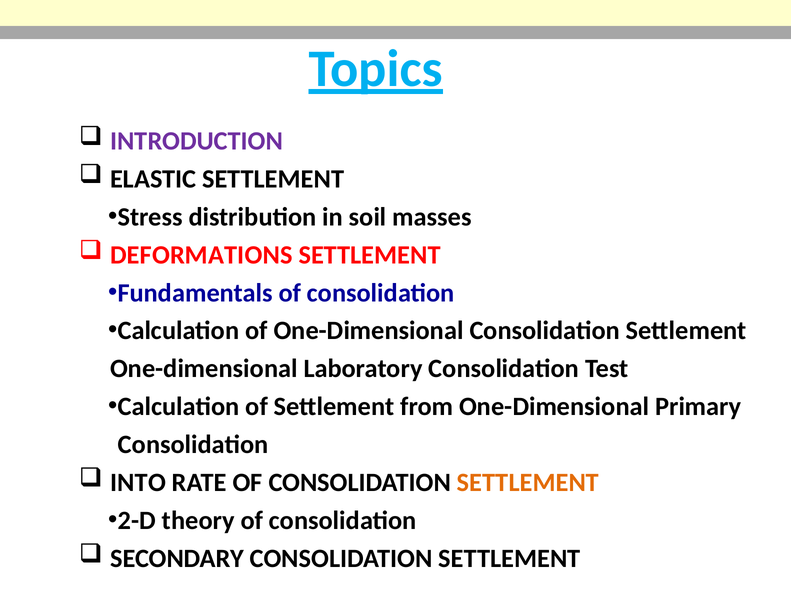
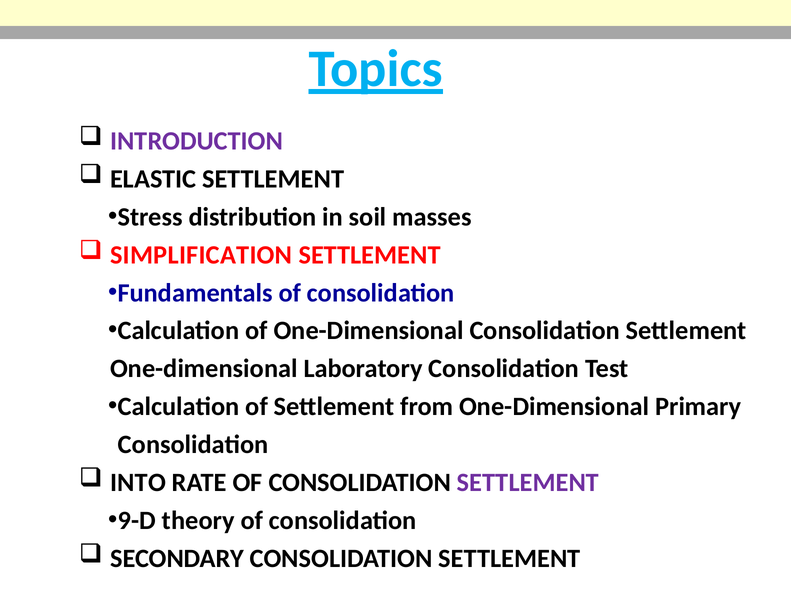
DEFORMATIONS: DEFORMATIONS -> SIMPLIFICATION (201, 255)
SETTLEMENT colour: orange -> purple (528, 483)
2-D: 2-D -> 9-D (137, 521)
